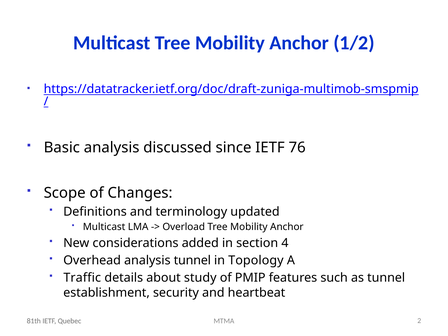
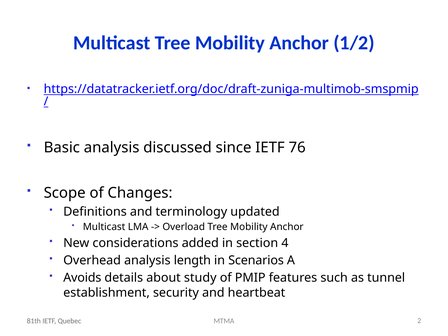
analysis tunnel: tunnel -> length (192, 260)
Topology: Topology -> Scenarios (256, 260)
Traffic: Traffic -> Avoids (82, 278)
